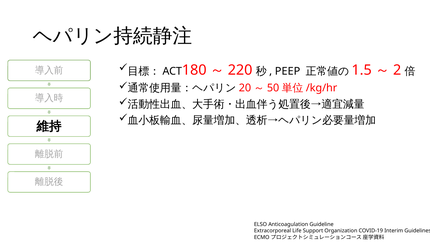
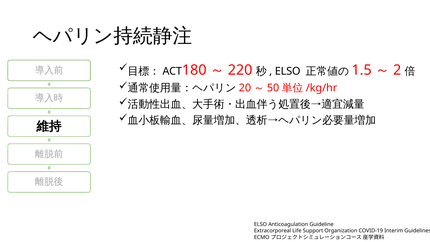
PEEP: PEEP -> ELSO (288, 71)
